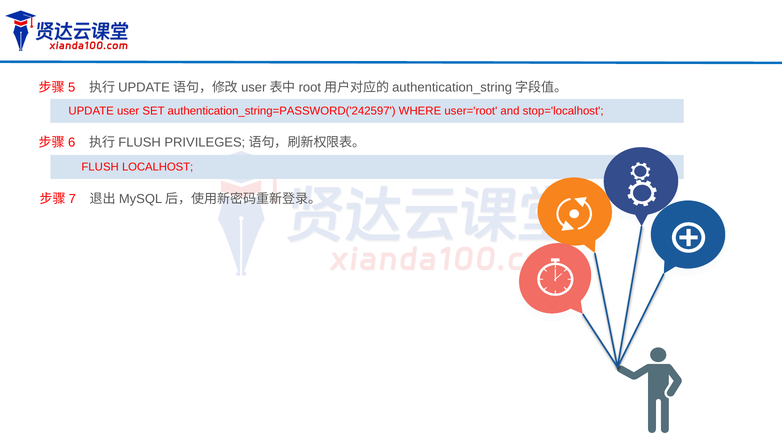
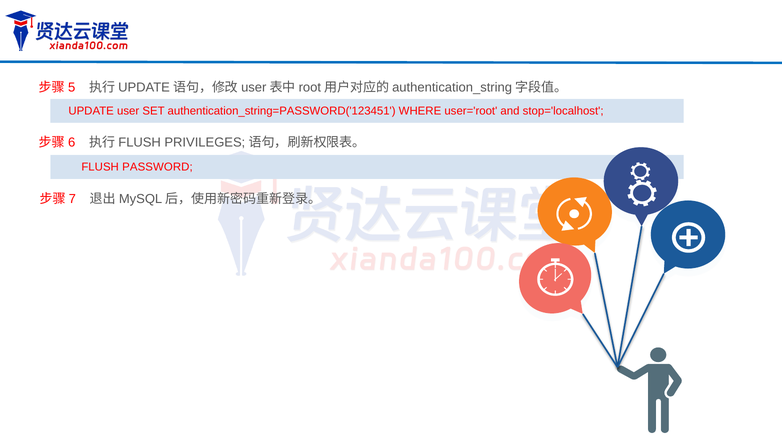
authentication_string=PASSWORD('242597: authentication_string=PASSWORD('242597 -> authentication_string=PASSWORD('123451 (282, 111)
LOCALHOST: LOCALHOST -> PASSWORD (157, 167)
